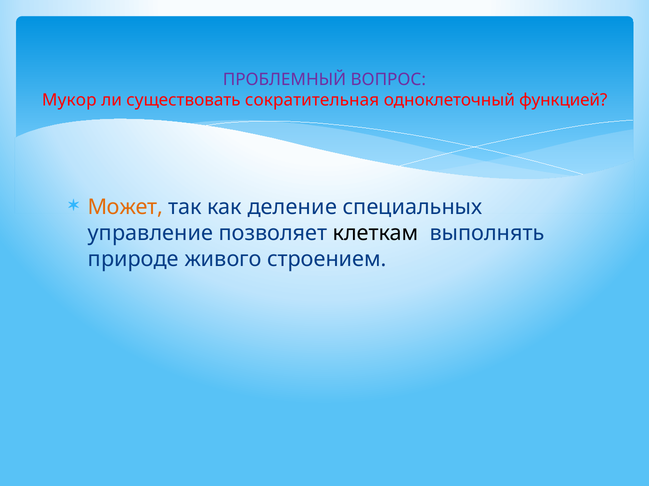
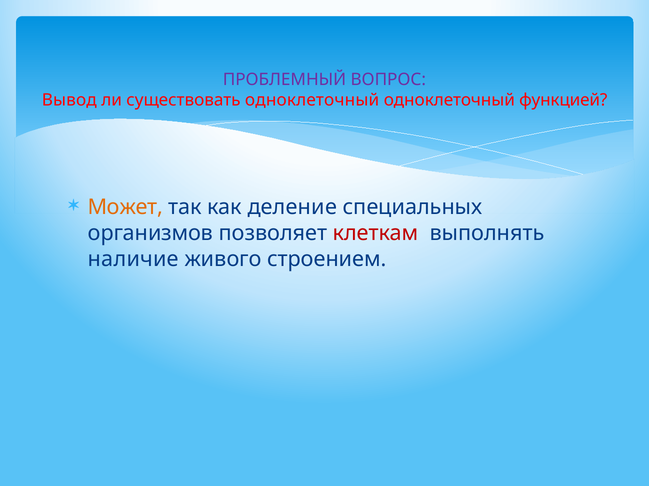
Мукор: Мукор -> Вывод (69, 100)
существовать сократительная: сократительная -> одноклеточный (312, 100)
управление: управление -> организмов (151, 234)
клеткам colour: black -> red (376, 234)
природе: природе -> наличие (133, 260)
